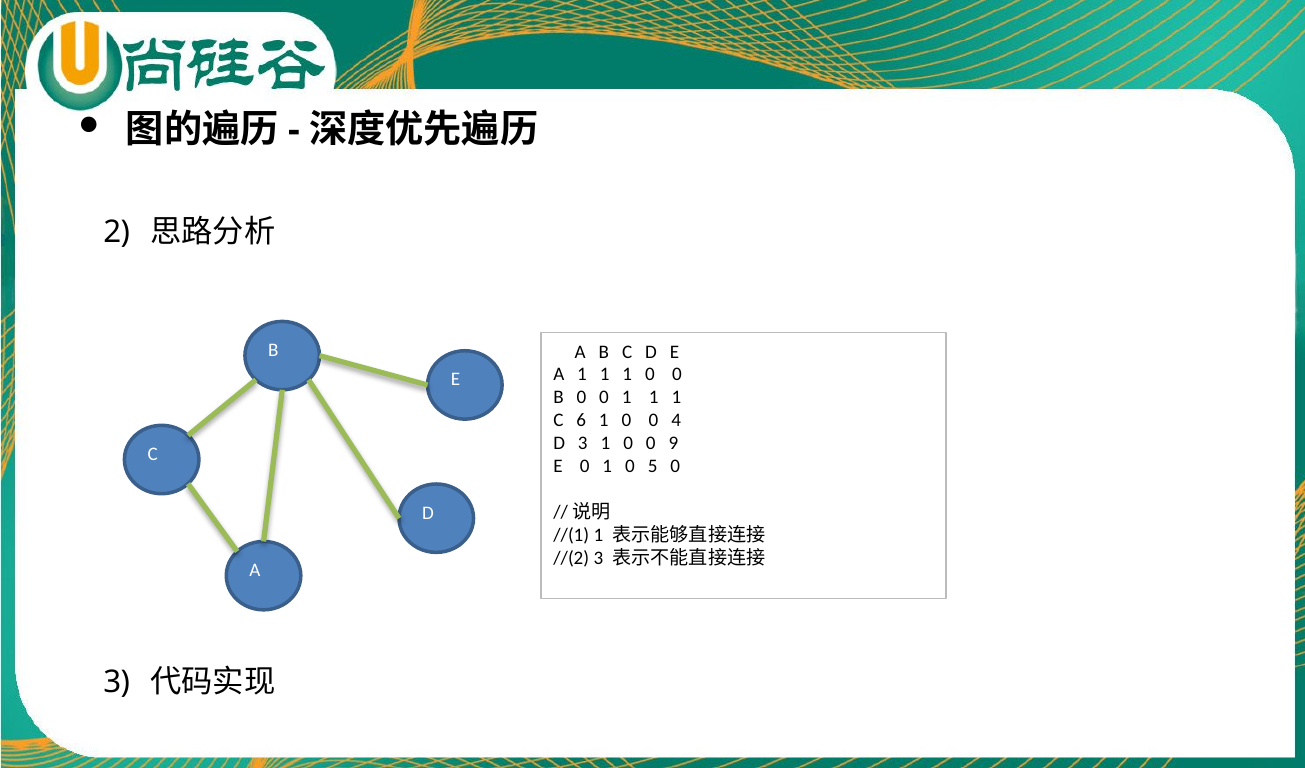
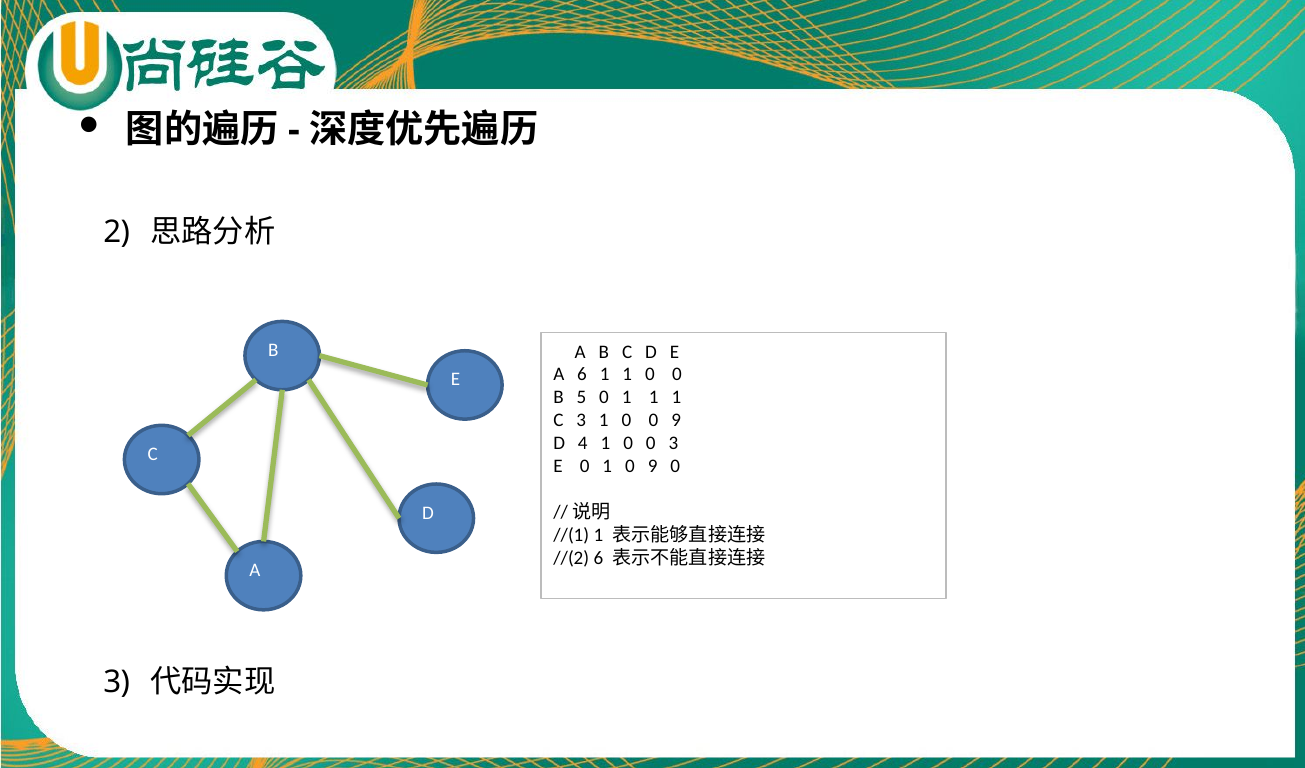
A 1: 1 -> 6 (582, 375)
B 0: 0 -> 5 (581, 398)
C 6: 6 -> 3 (581, 421)
0 0 4: 4 -> 9 (676, 421)
D 3: 3 -> 4 (583, 444)
0 9: 9 -> 3 (673, 444)
1 0 5: 5 -> 9 (653, 467)
//(2 3: 3 -> 6 (598, 558)
